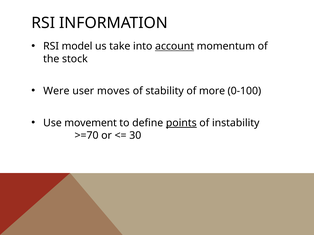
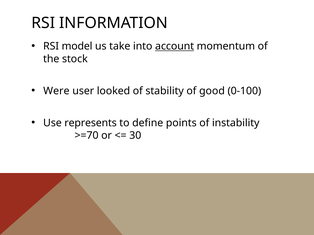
moves: moves -> looked (113, 91)
more: more -> good (212, 91)
movement: movement -> represents (91, 123)
points underline: present -> none (181, 123)
